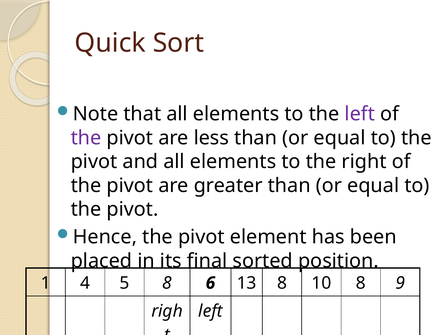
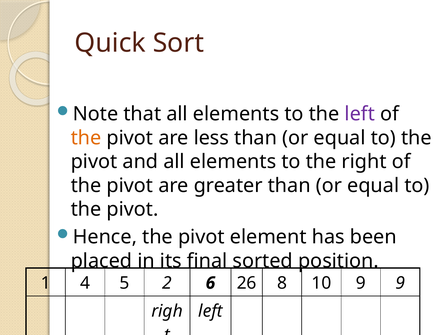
the colour: purple -> orange (86, 138)
5 8: 8 -> 2 (167, 283)
13: 13 -> 26 (247, 283)
10 8: 8 -> 9 (361, 283)
